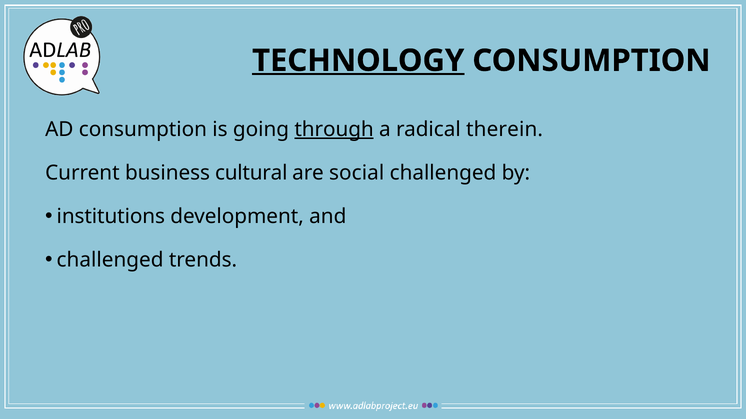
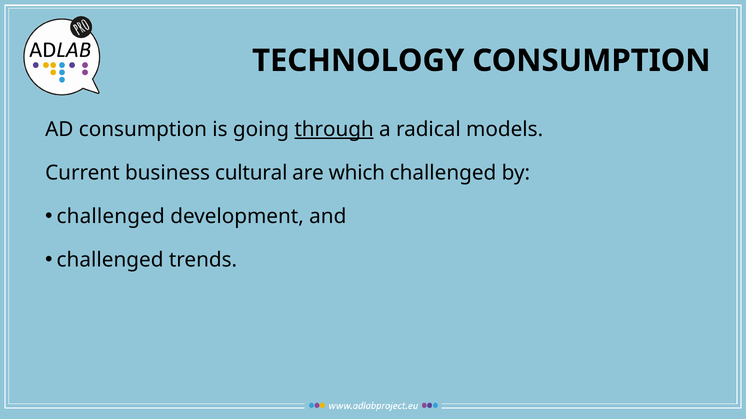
TECHNOLOGY underline: present -> none (358, 61)
therein: therein -> models (505, 130)
social: social -> which (357, 173)
institutions: institutions -> challenged (111, 217)
